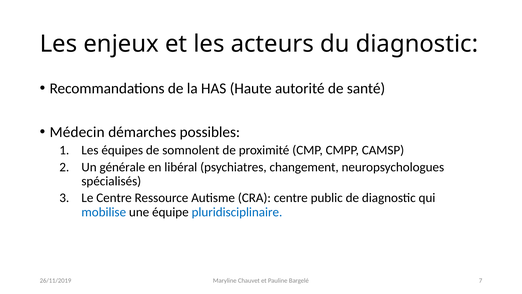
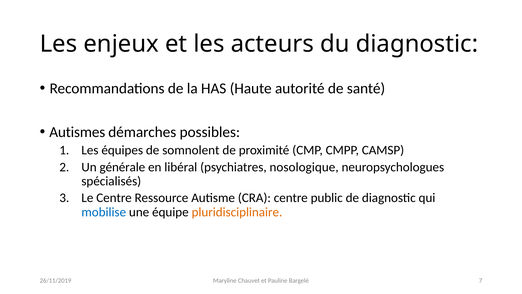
Médecin: Médecin -> Autismes (77, 132)
changement: changement -> nosologique (304, 167)
pluridisciplinaire colour: blue -> orange (237, 212)
